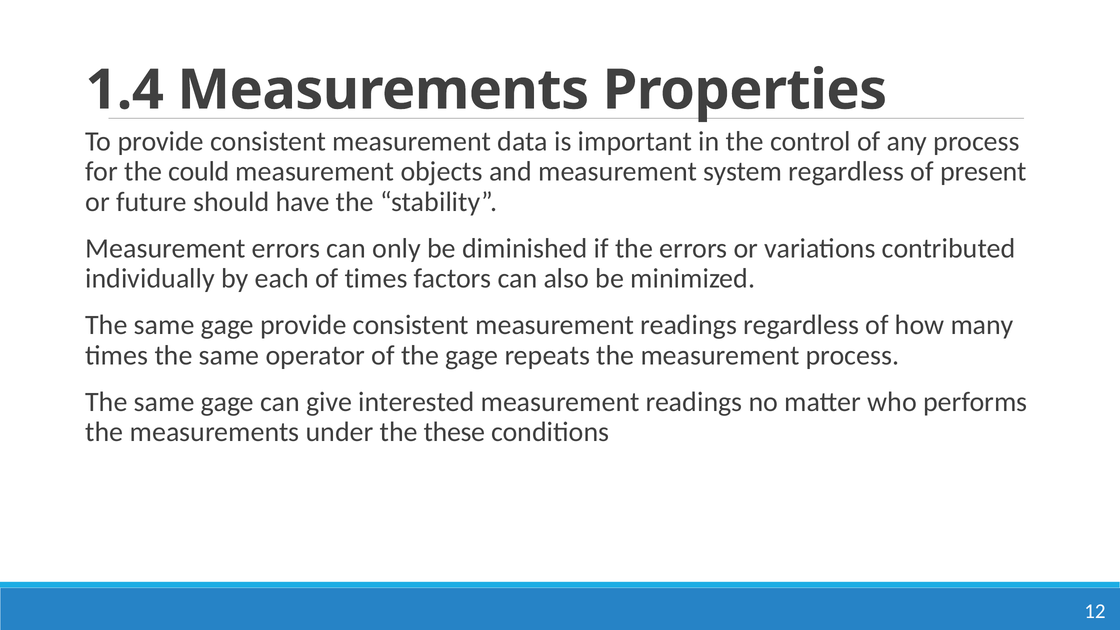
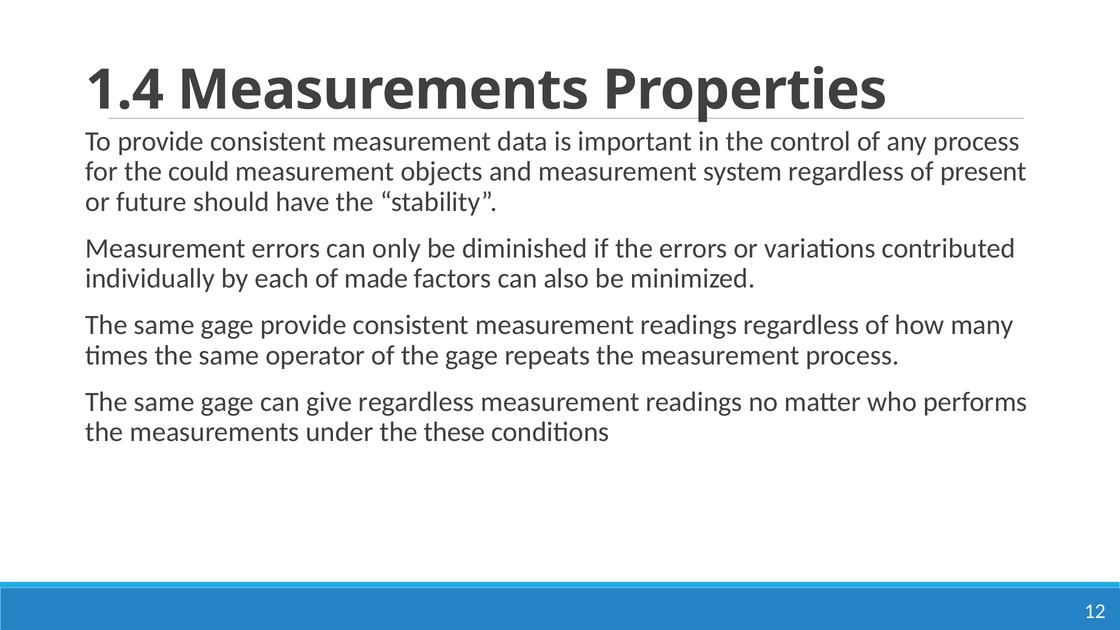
of times: times -> made (376, 279)
give interested: interested -> regardless (416, 402)
